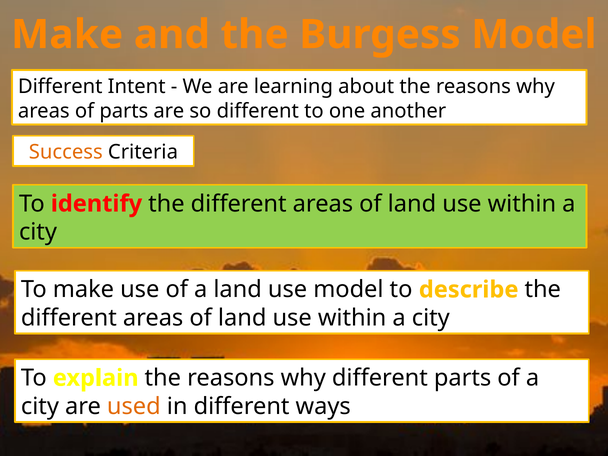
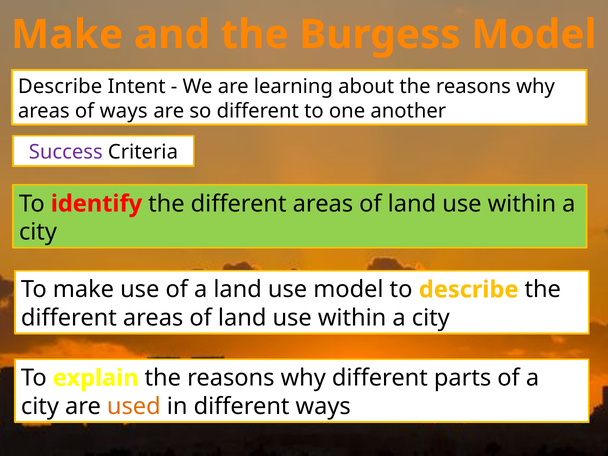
Different: Different -> Describe (60, 86)
of parts: parts -> ways (124, 111)
Success colour: orange -> purple (66, 152)
